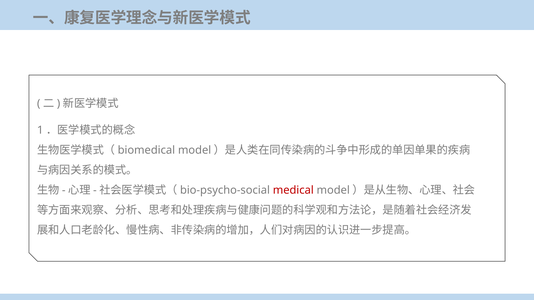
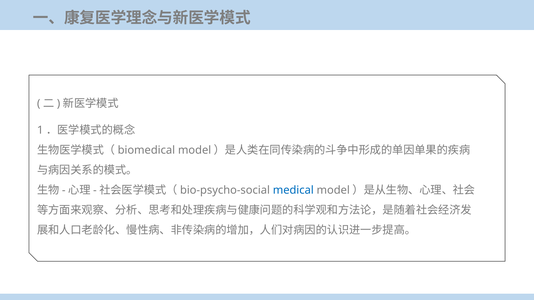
medical colour: red -> blue (293, 191)
